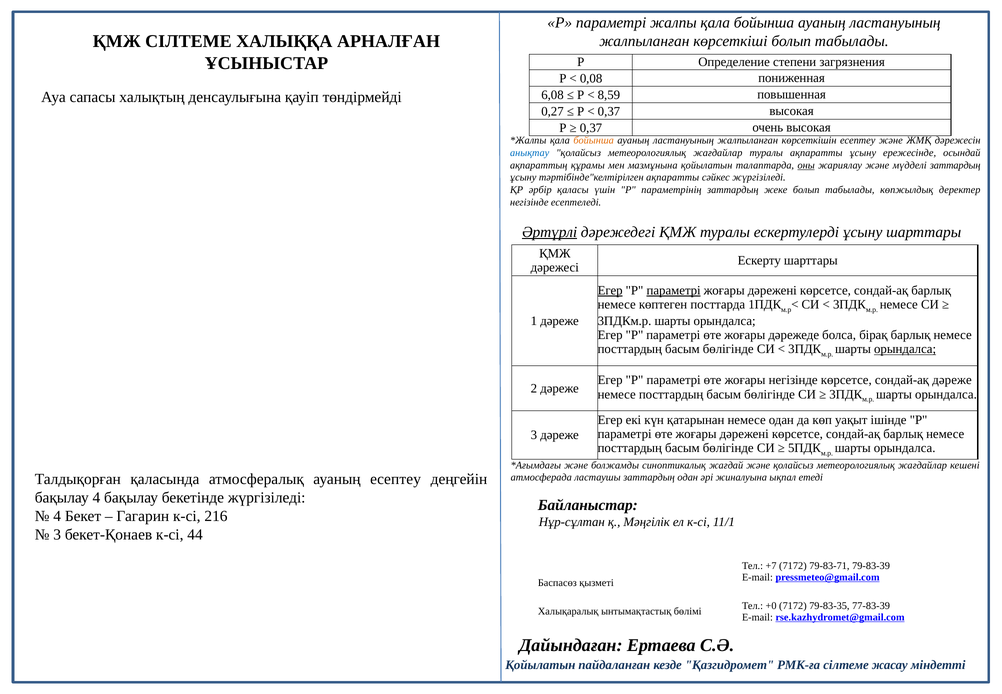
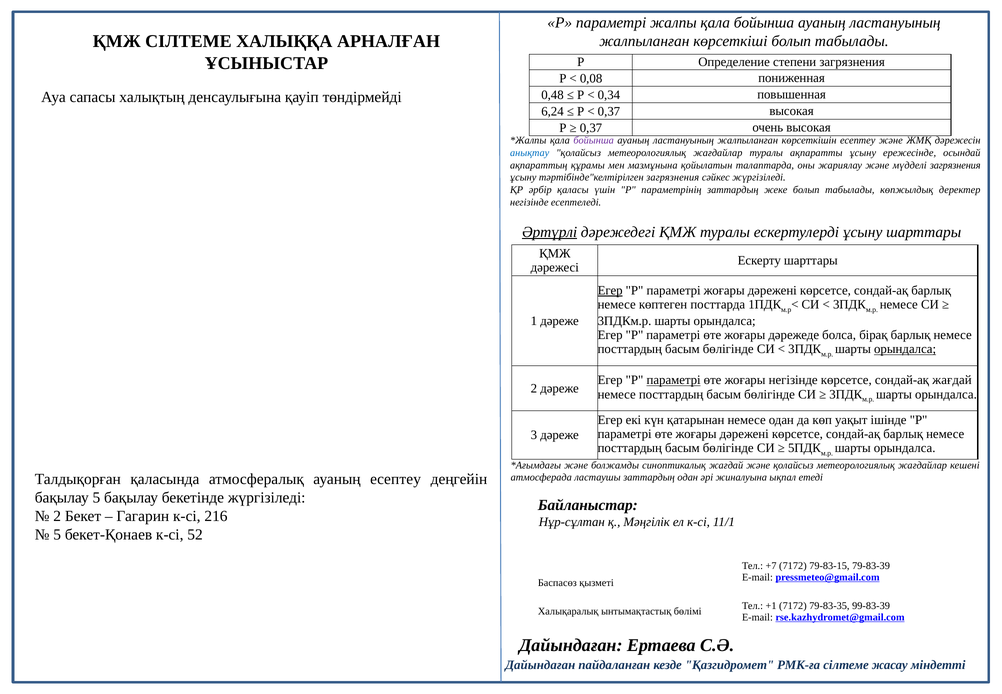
6,08: 6,08 -> 0,48 (553, 95)
8,59: 8,59 -> 0,34 (609, 95)
0,27: 0,27 -> 6,24 (553, 111)
бойынша colour: orange -> purple (594, 140)
оны underline: present -> none (806, 165)
мүдделі заттардың: заттардың -> загрязнения (955, 165)
тәртібінде"келтірілген ақпаратты: ақпаратты -> загрязнения (673, 177)
параметрі underline: present -> none (674, 290)
параметрі underline: none -> present (674, 380)
сондай-ақ дәреже: дәреже -> жағдай (952, 380)
бақылау 4: 4 -> 5 (96, 497)
4: 4 -> 2 (57, 516)
3: 3 -> 5 (57, 534)
44: 44 -> 52 (195, 534)
79-83-71: 79-83-71 -> 79-83-15 (829, 566)
+0: +0 -> +1 (771, 606)
77-83-39: 77-83-39 -> 99-83-39 (871, 606)
Қойылатын: Қойылатын -> Дайындаған (540, 665)
